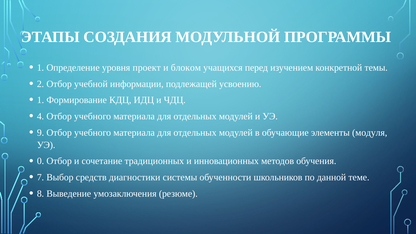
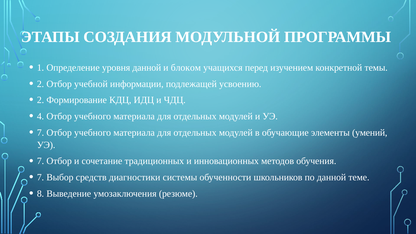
уровня проект: проект -> данной (147, 68)
1: 1 -> 2 (40, 100)
9: 9 -> 7 (40, 133)
модуля: модуля -> умений (370, 133)
0: 0 -> 7 (40, 161)
